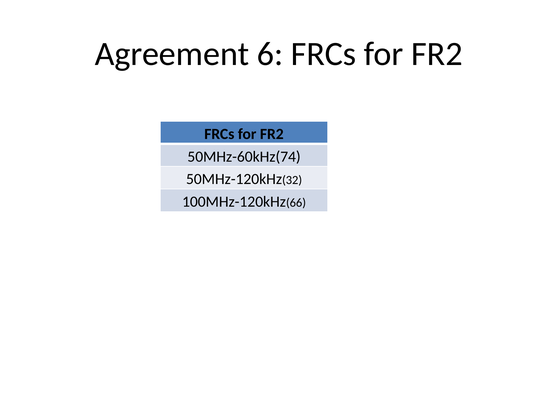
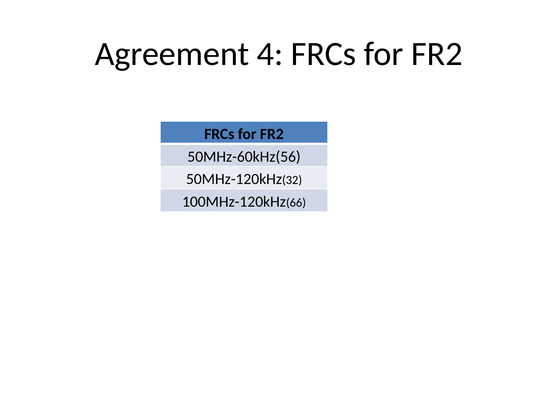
6: 6 -> 4 (270, 54)
50MHz-60kHz(74: 50MHz-60kHz(74 -> 50MHz-60kHz(56 (244, 157)
